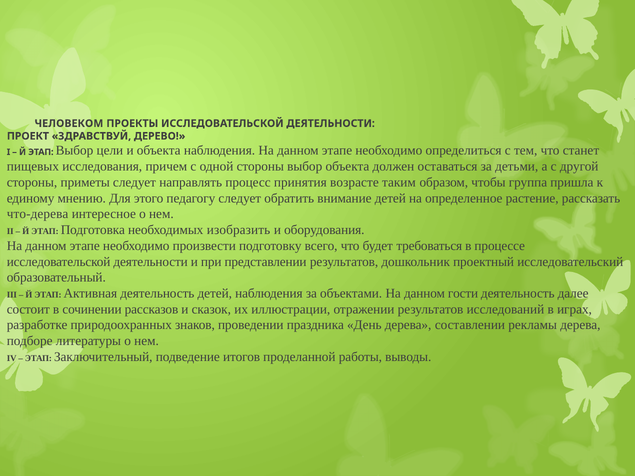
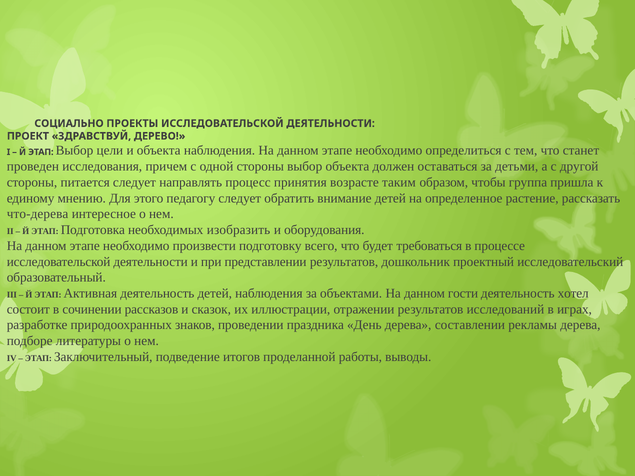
ЧЕЛОВЕКОМ: ЧЕЛОВЕКОМ -> СОЦИАЛЬНО (69, 123)
пищевых: пищевых -> проведен (33, 167)
приметы: приметы -> питается (85, 182)
далее: далее -> хотел (573, 294)
